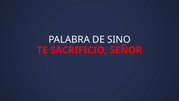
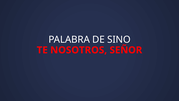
SACRIFICIO: SACRIFICIO -> NOSOTROS (79, 50)
